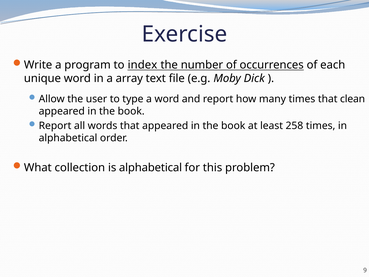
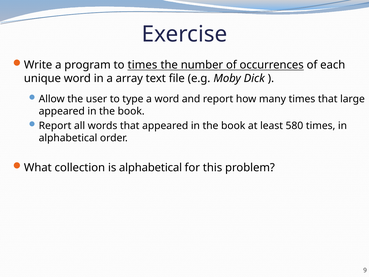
to index: index -> times (142, 65)
clean: clean -> large (352, 99)
258: 258 -> 580 (294, 126)
